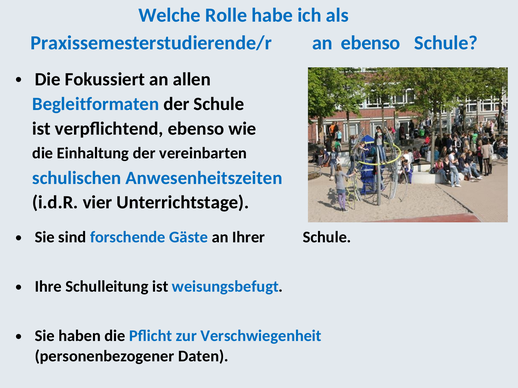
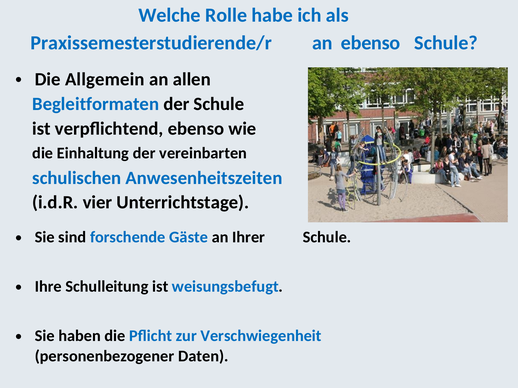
Fokussiert: Fokussiert -> Allgemein (105, 80)
